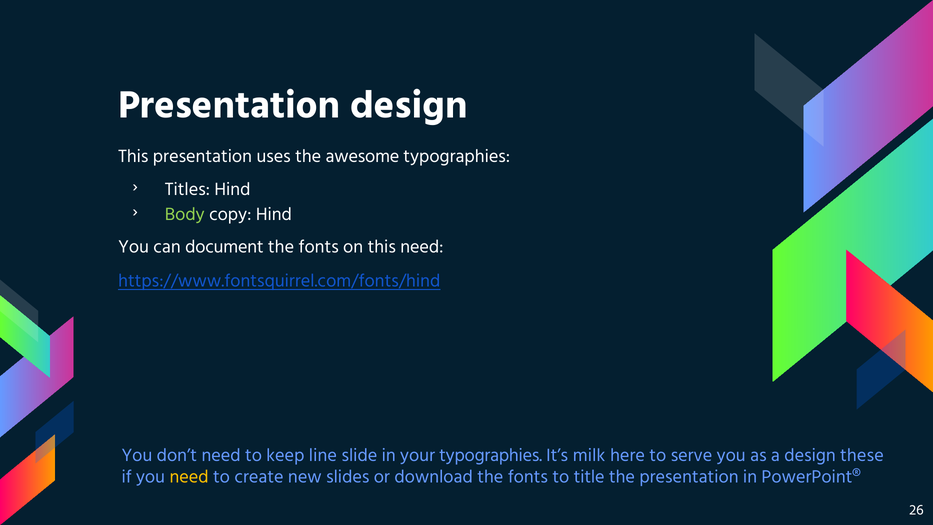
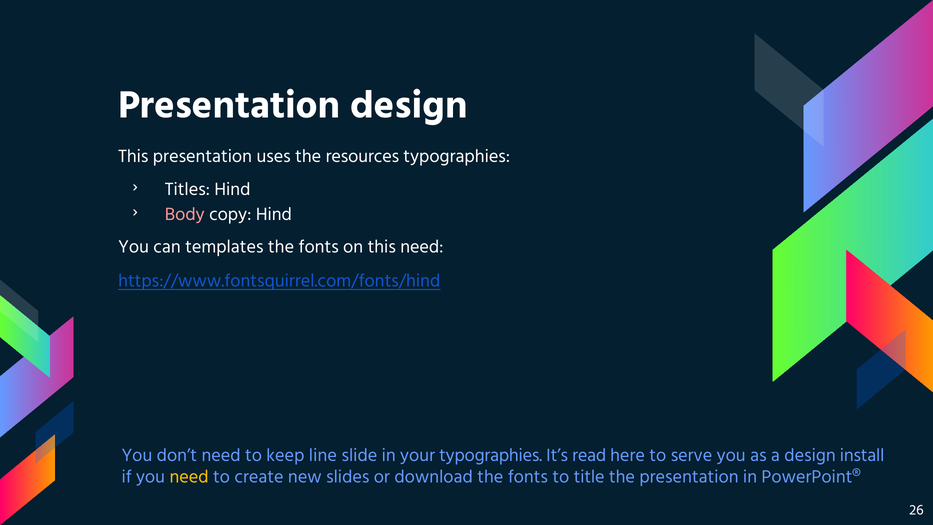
awesome: awesome -> resources (362, 156)
Body colour: light green -> pink (185, 214)
document: document -> templates (224, 247)
milk: milk -> read (589, 455)
these: these -> install (862, 455)
